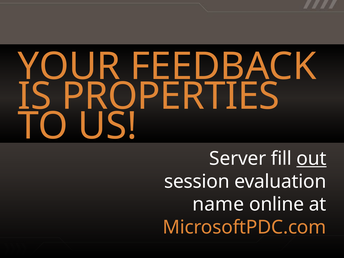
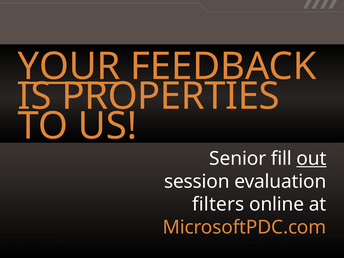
YOUR underline: none -> present (69, 66)
Server: Server -> Senior (238, 159)
name: name -> filters (218, 204)
